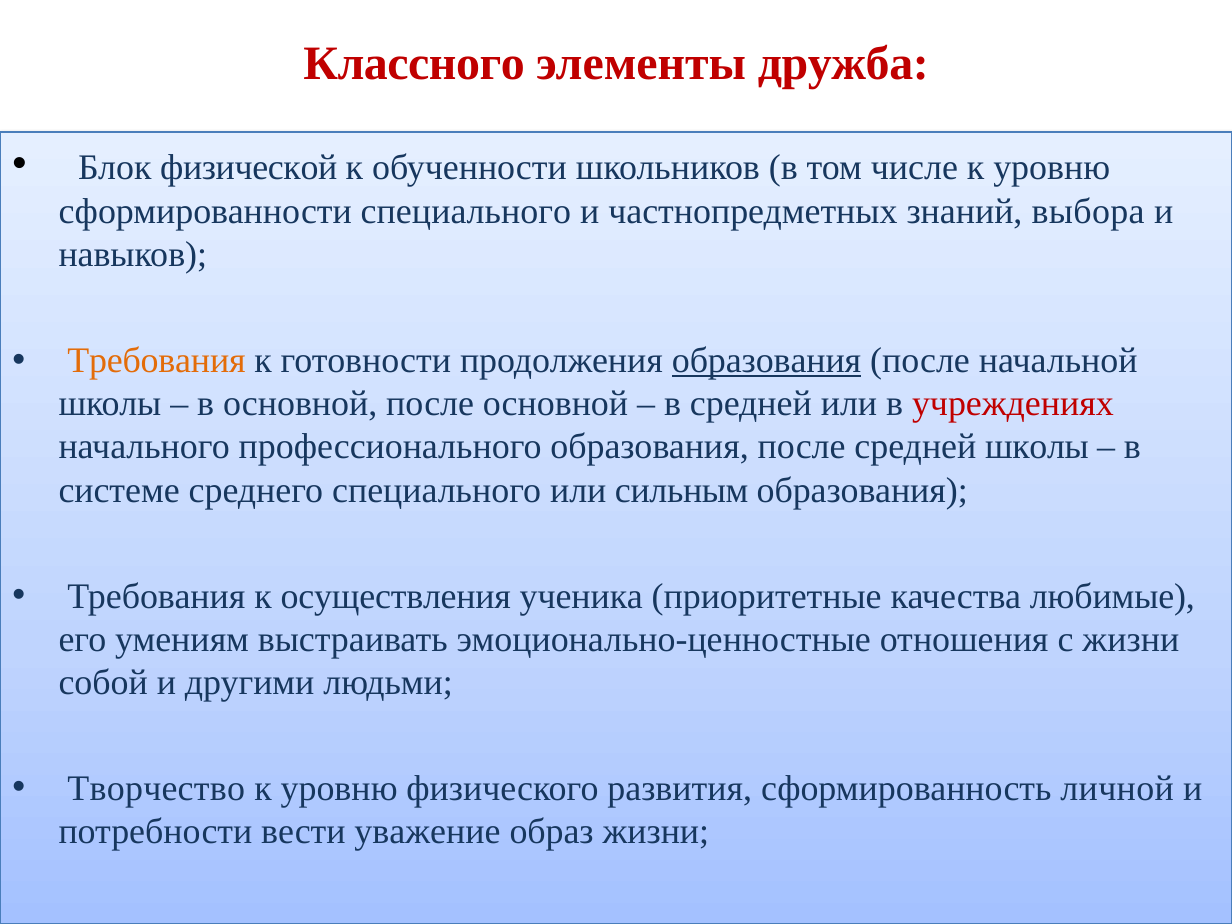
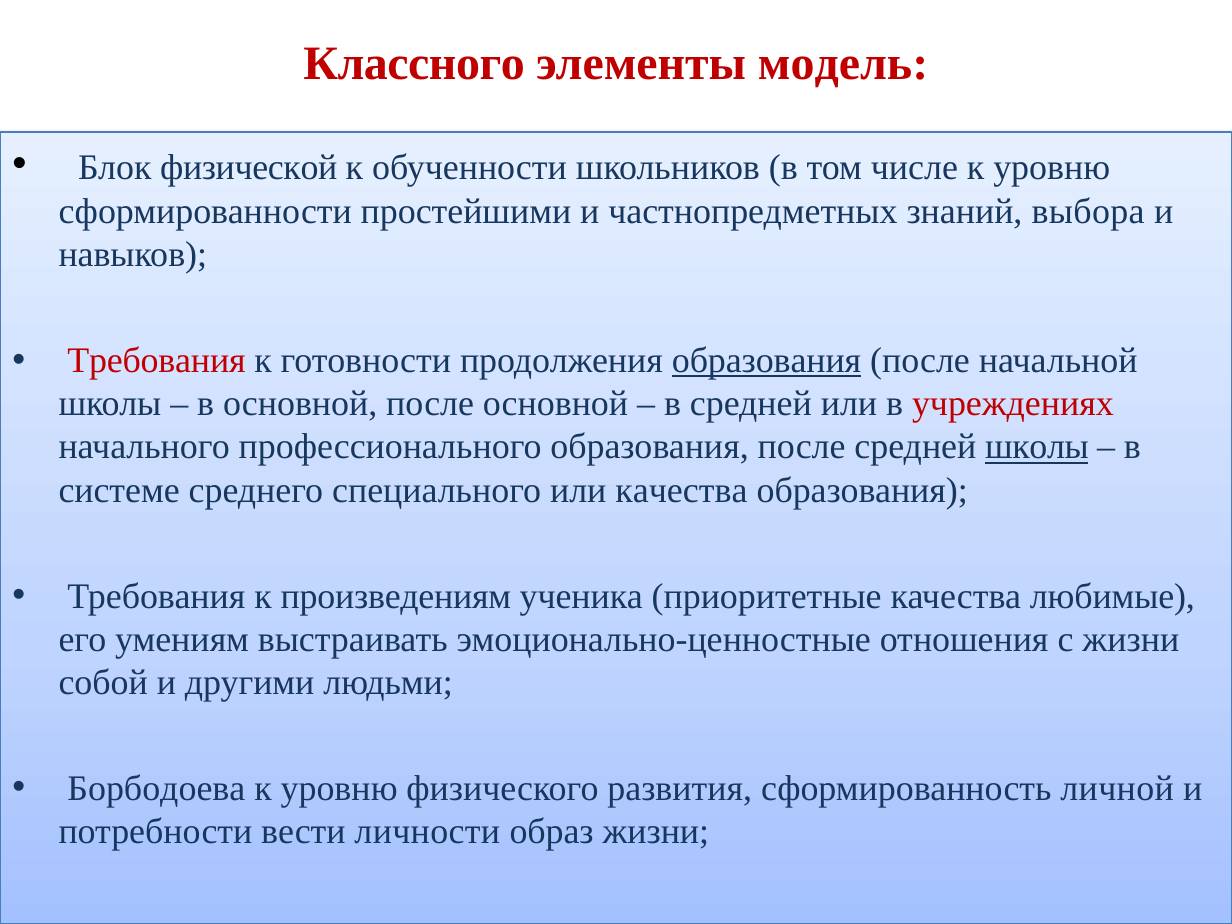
дружба: дружба -> модель (843, 64)
сформированности специального: специального -> простейшими (466, 212)
Требования colour: orange -> red (156, 361)
школы underline: none -> present (1037, 447)
или сильным: сильным -> качества (681, 490)
осуществления: осуществления -> произведениям (396, 596)
Творчество: Творчество -> Борбодоева (156, 789)
уважение: уважение -> личности (427, 832)
